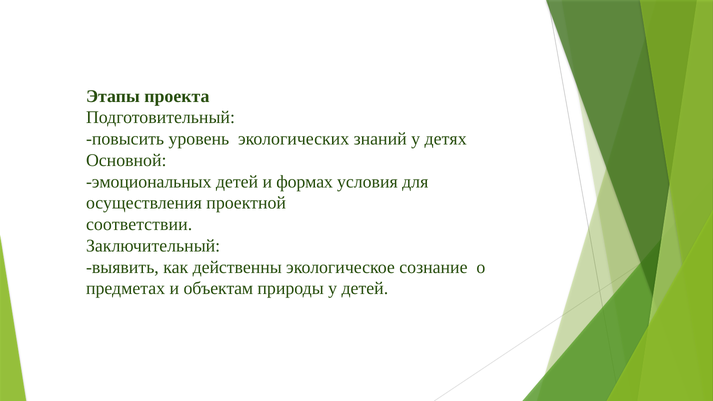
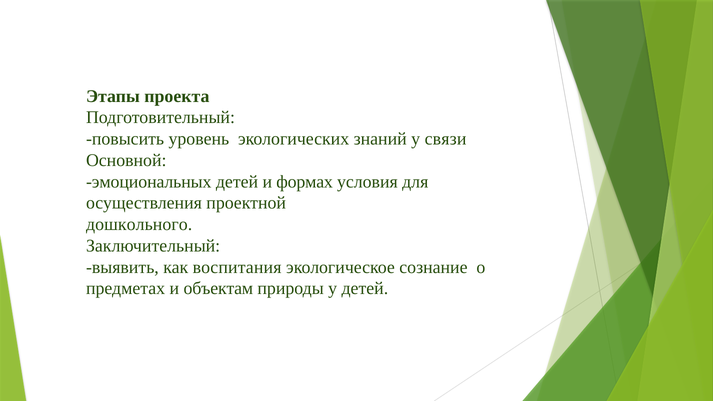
детях: детях -> связи (446, 139)
соответствии: соответствии -> дошкольного (139, 224)
действенны: действенны -> воспитания (237, 267)
